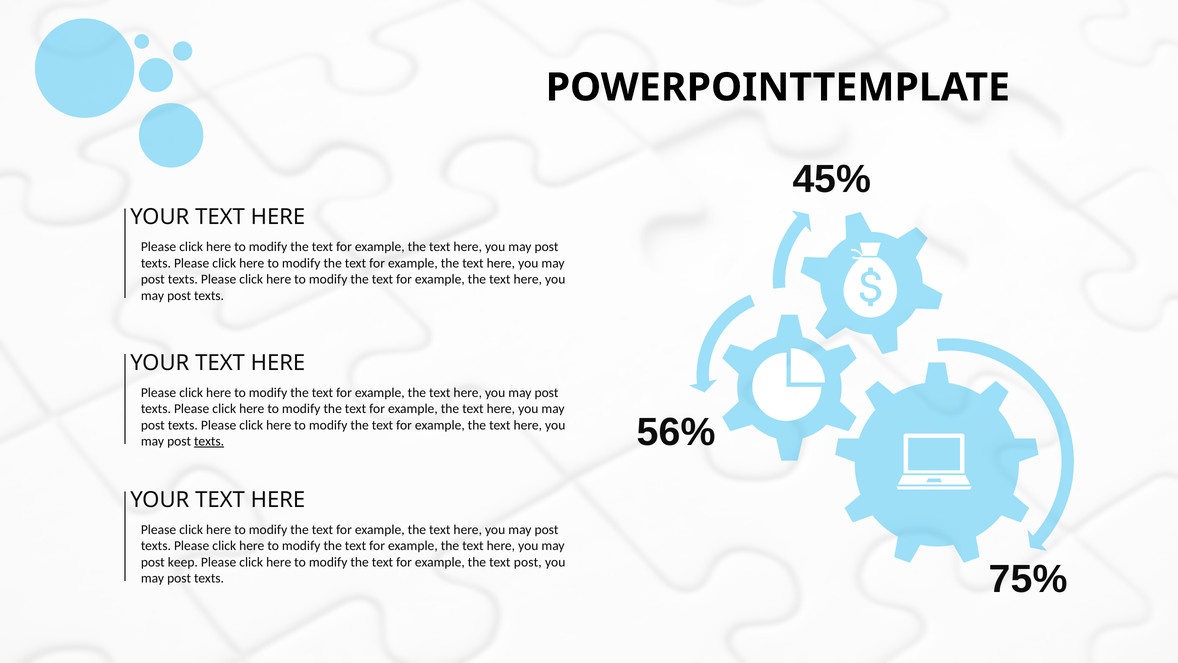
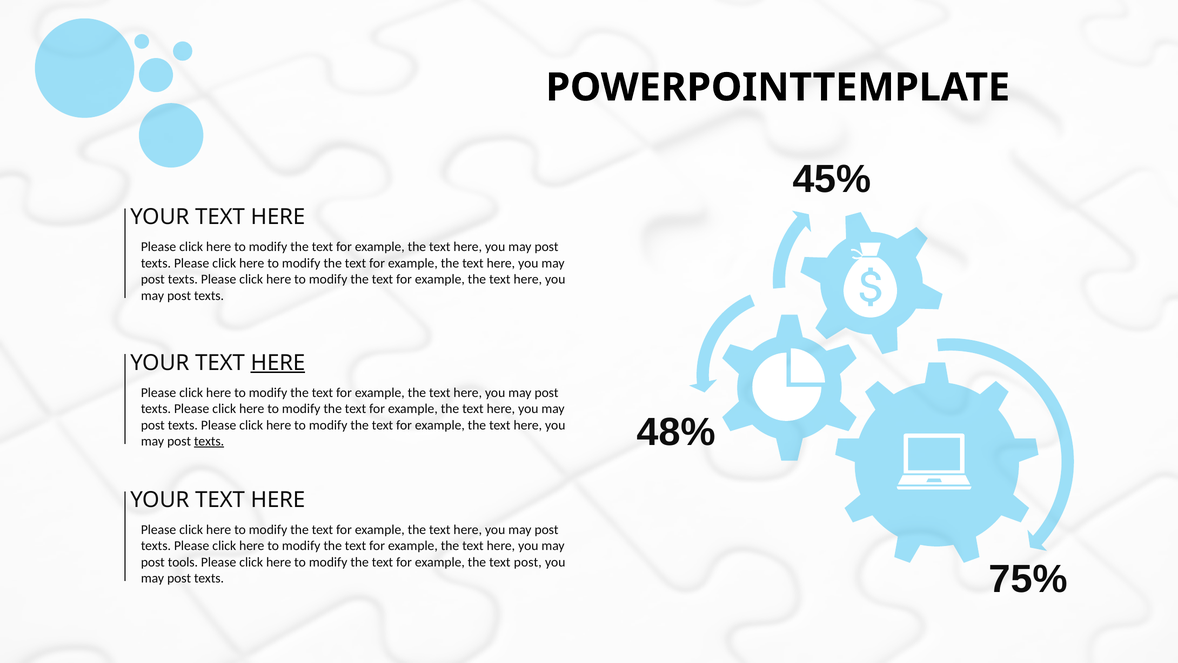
HERE underline: none -> present (278, 363)
56%: 56% -> 48% (676, 432)
keep: keep -> tools (183, 562)
